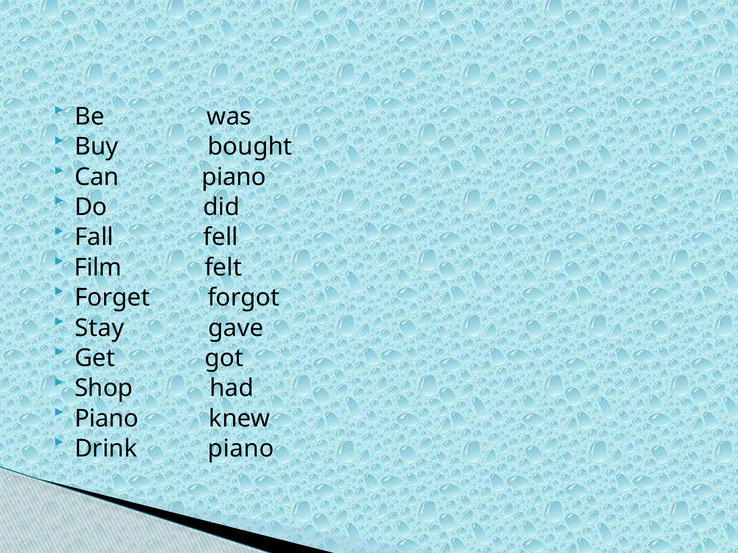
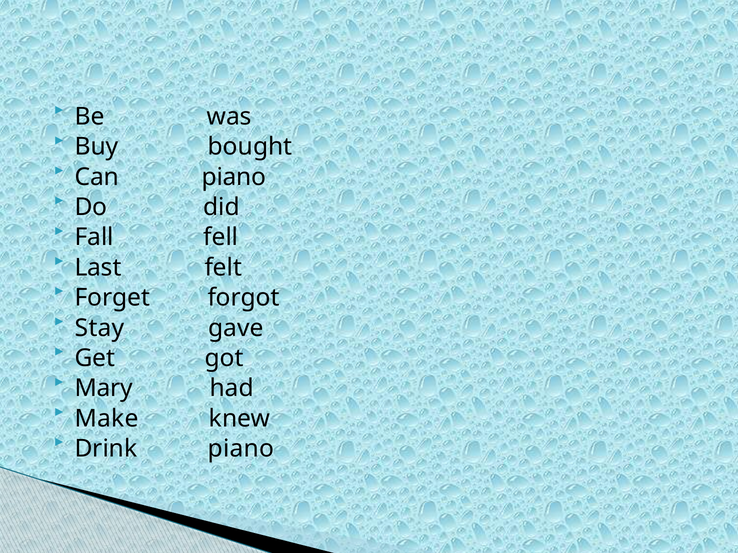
Film: Film -> Last (98, 268)
Shop: Shop -> Mary (104, 389)
Piano: Piano -> Make (106, 419)
